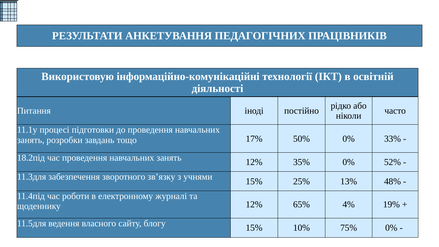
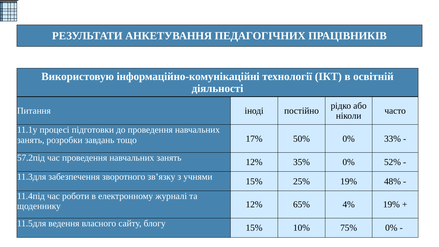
18.2під: 18.2під -> 57.2під (31, 158)
25% 13%: 13% -> 19% (349, 181)
